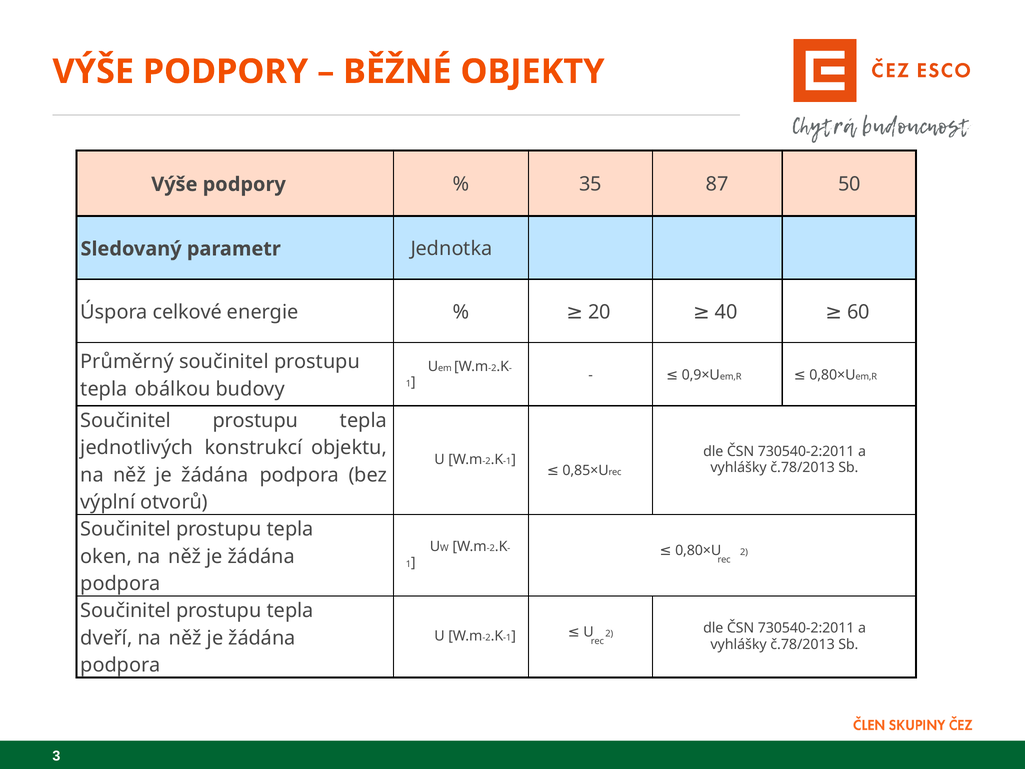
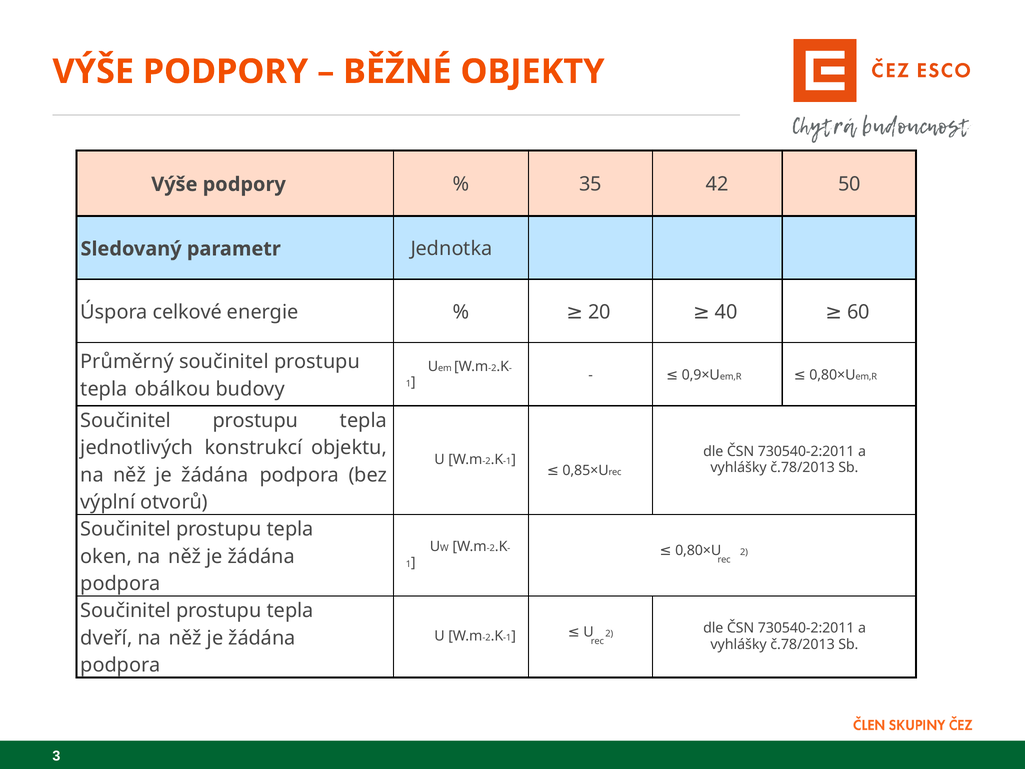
87: 87 -> 42 (717, 184)
